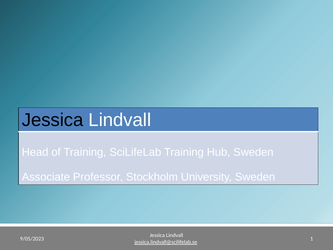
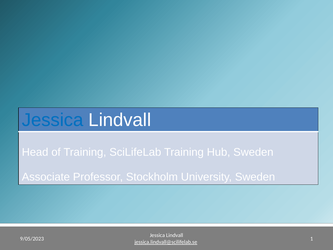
Jessica colour: black -> blue (53, 120)
